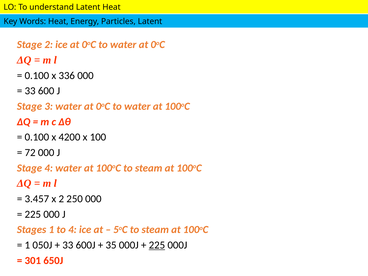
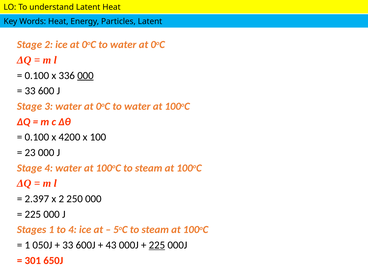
000 underline: none -> present (85, 76)
72: 72 -> 23 (30, 153)
3.457: 3.457 -> 2.397 (37, 199)
35: 35 -> 43 (111, 245)
